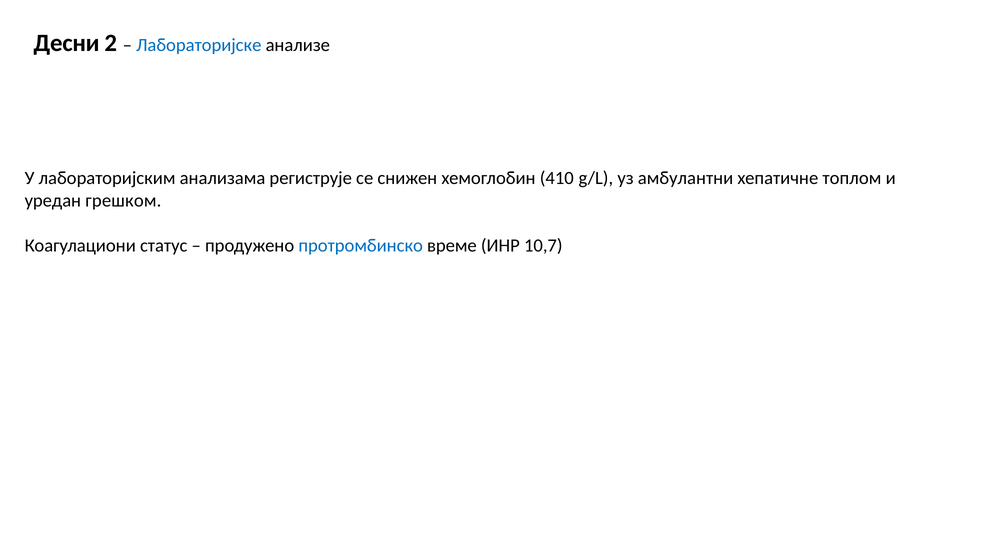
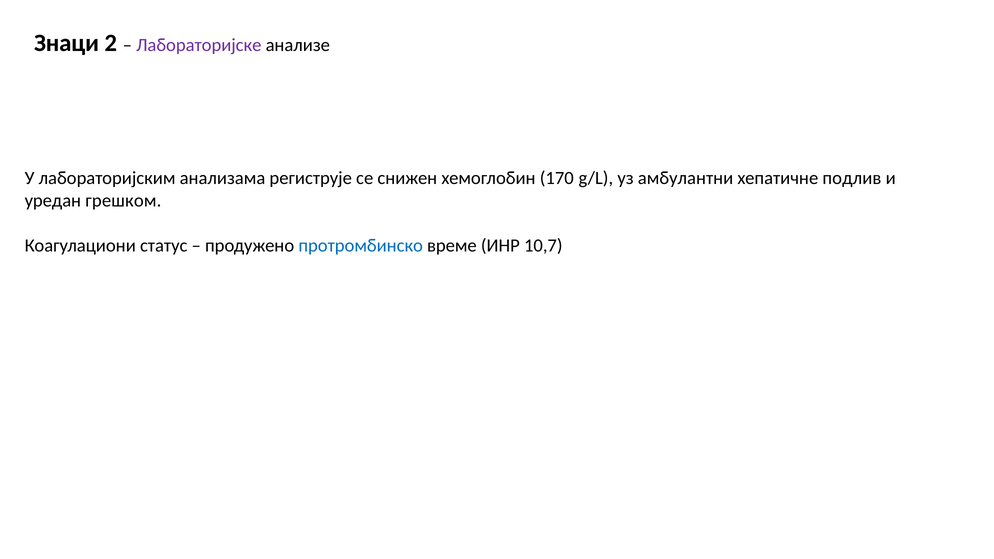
Десни: Десни -> Знаци (66, 43)
Лабораторијске colour: blue -> purple (199, 45)
410: 410 -> 170 (557, 178)
топлом: топлом -> подлив (852, 178)
